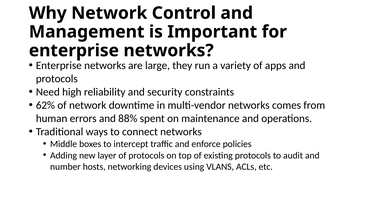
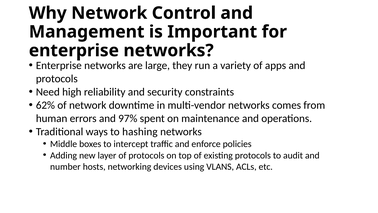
88%: 88% -> 97% (128, 118)
connect: connect -> hashing (140, 132)
